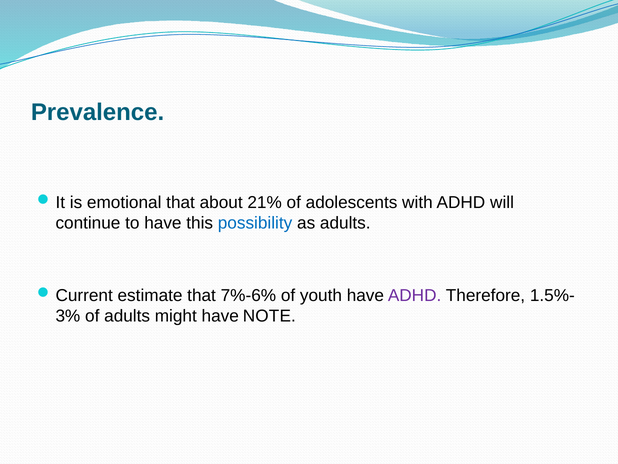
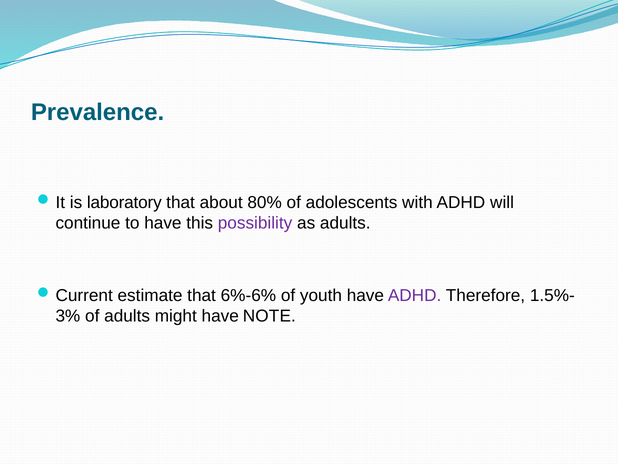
emotional: emotional -> laboratory (124, 202)
21%: 21% -> 80% (265, 202)
possibility colour: blue -> purple (255, 223)
7%-6%: 7%-6% -> 6%-6% (248, 295)
